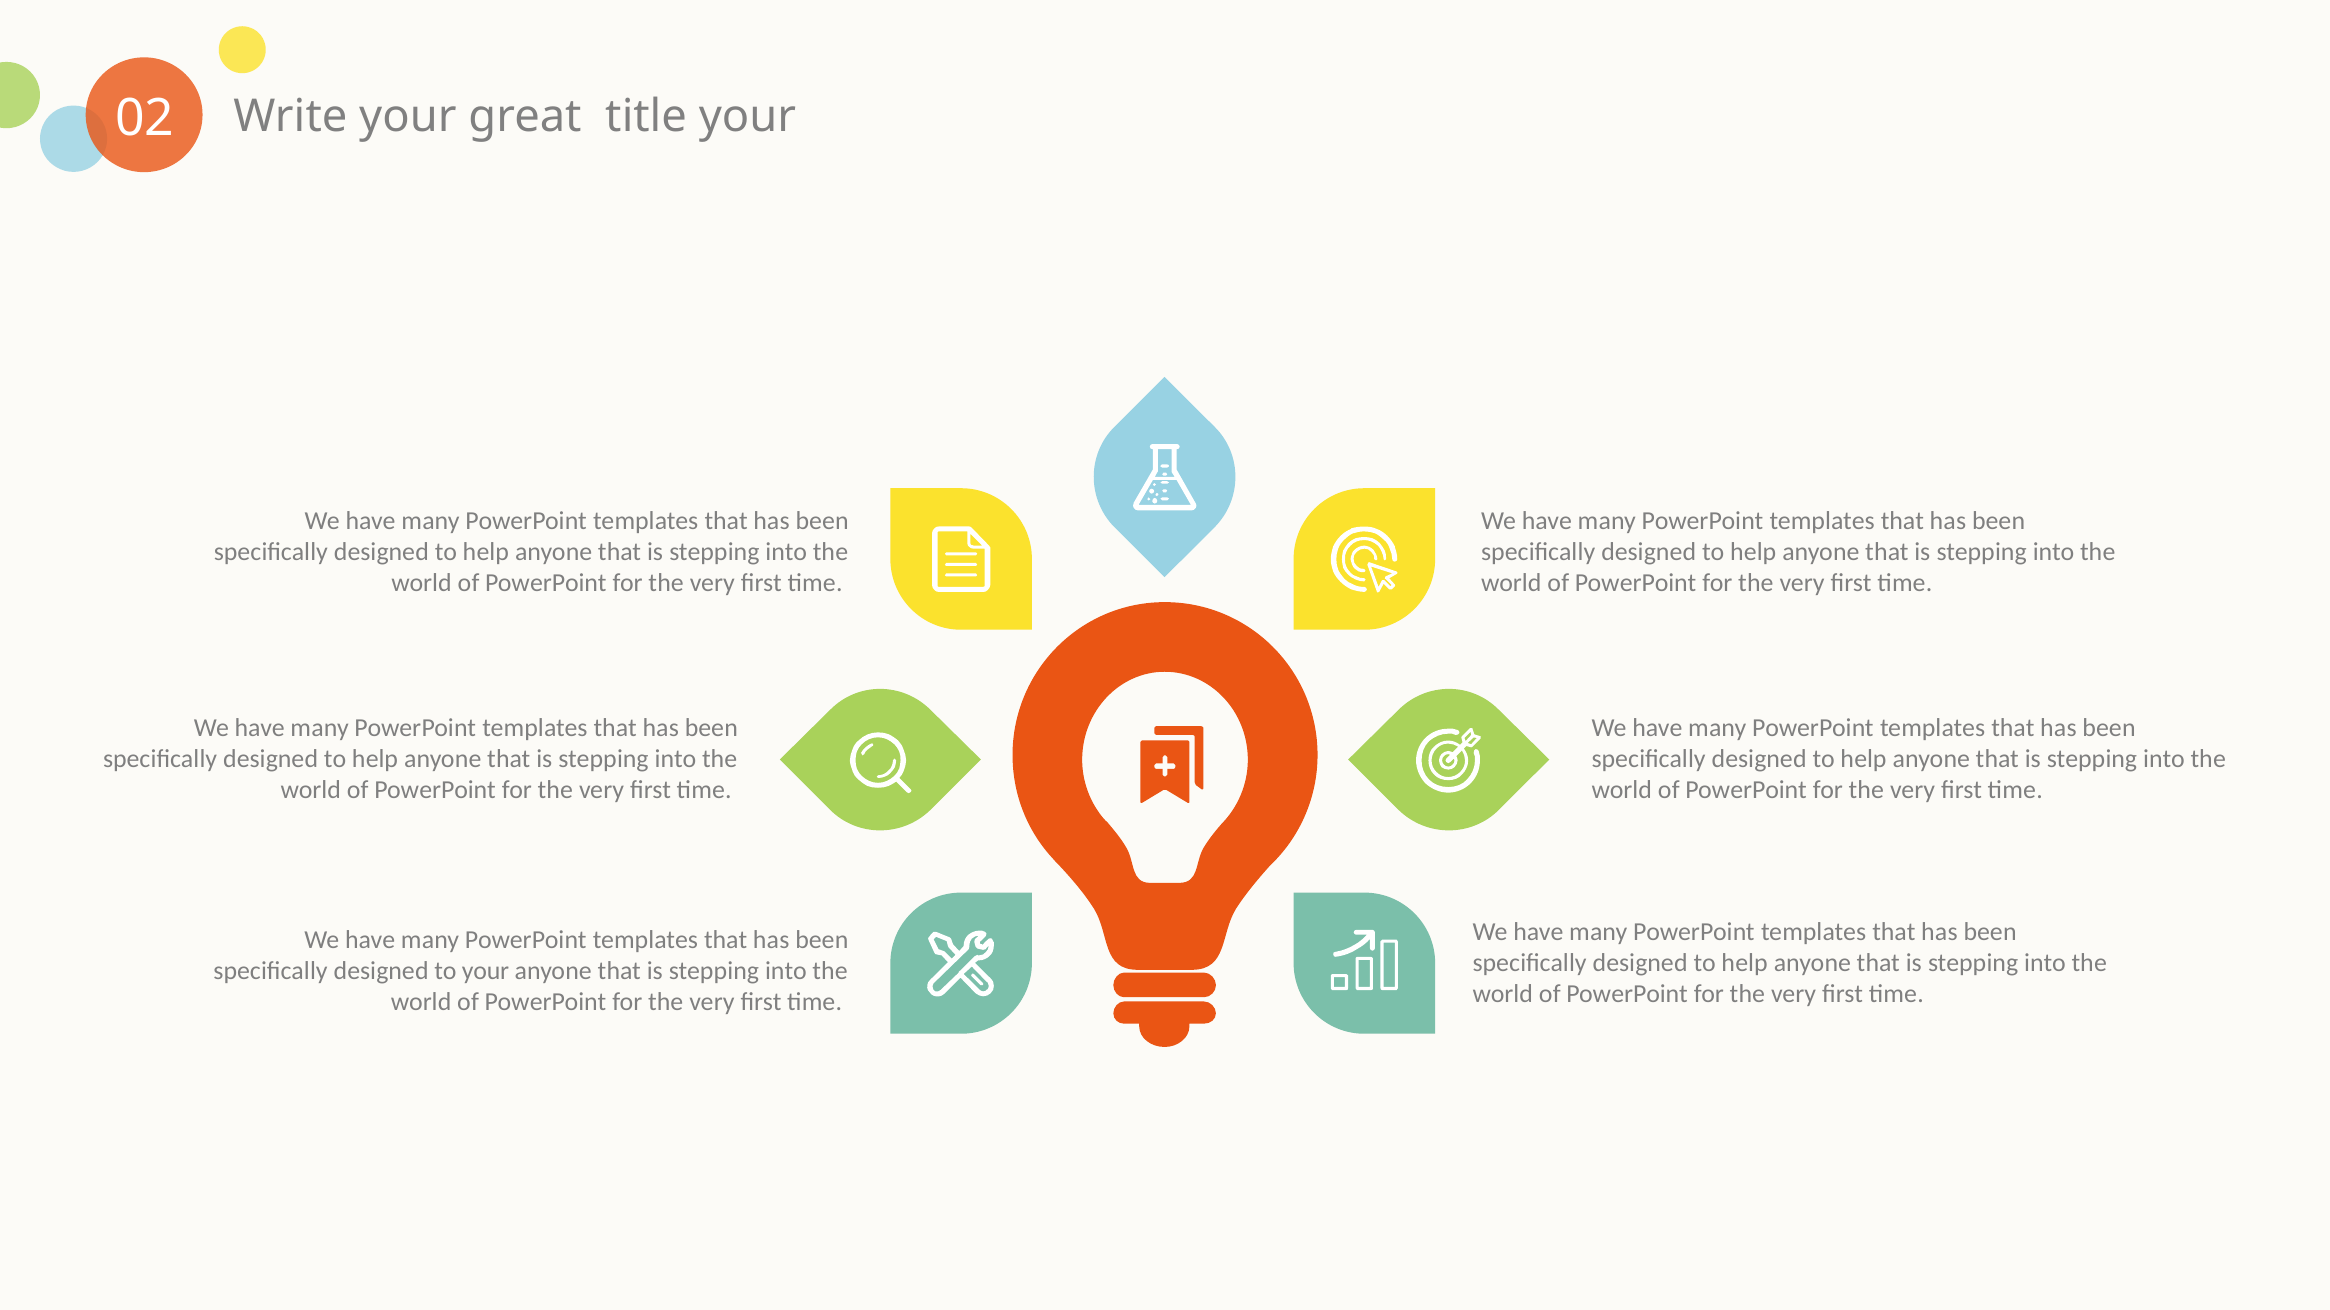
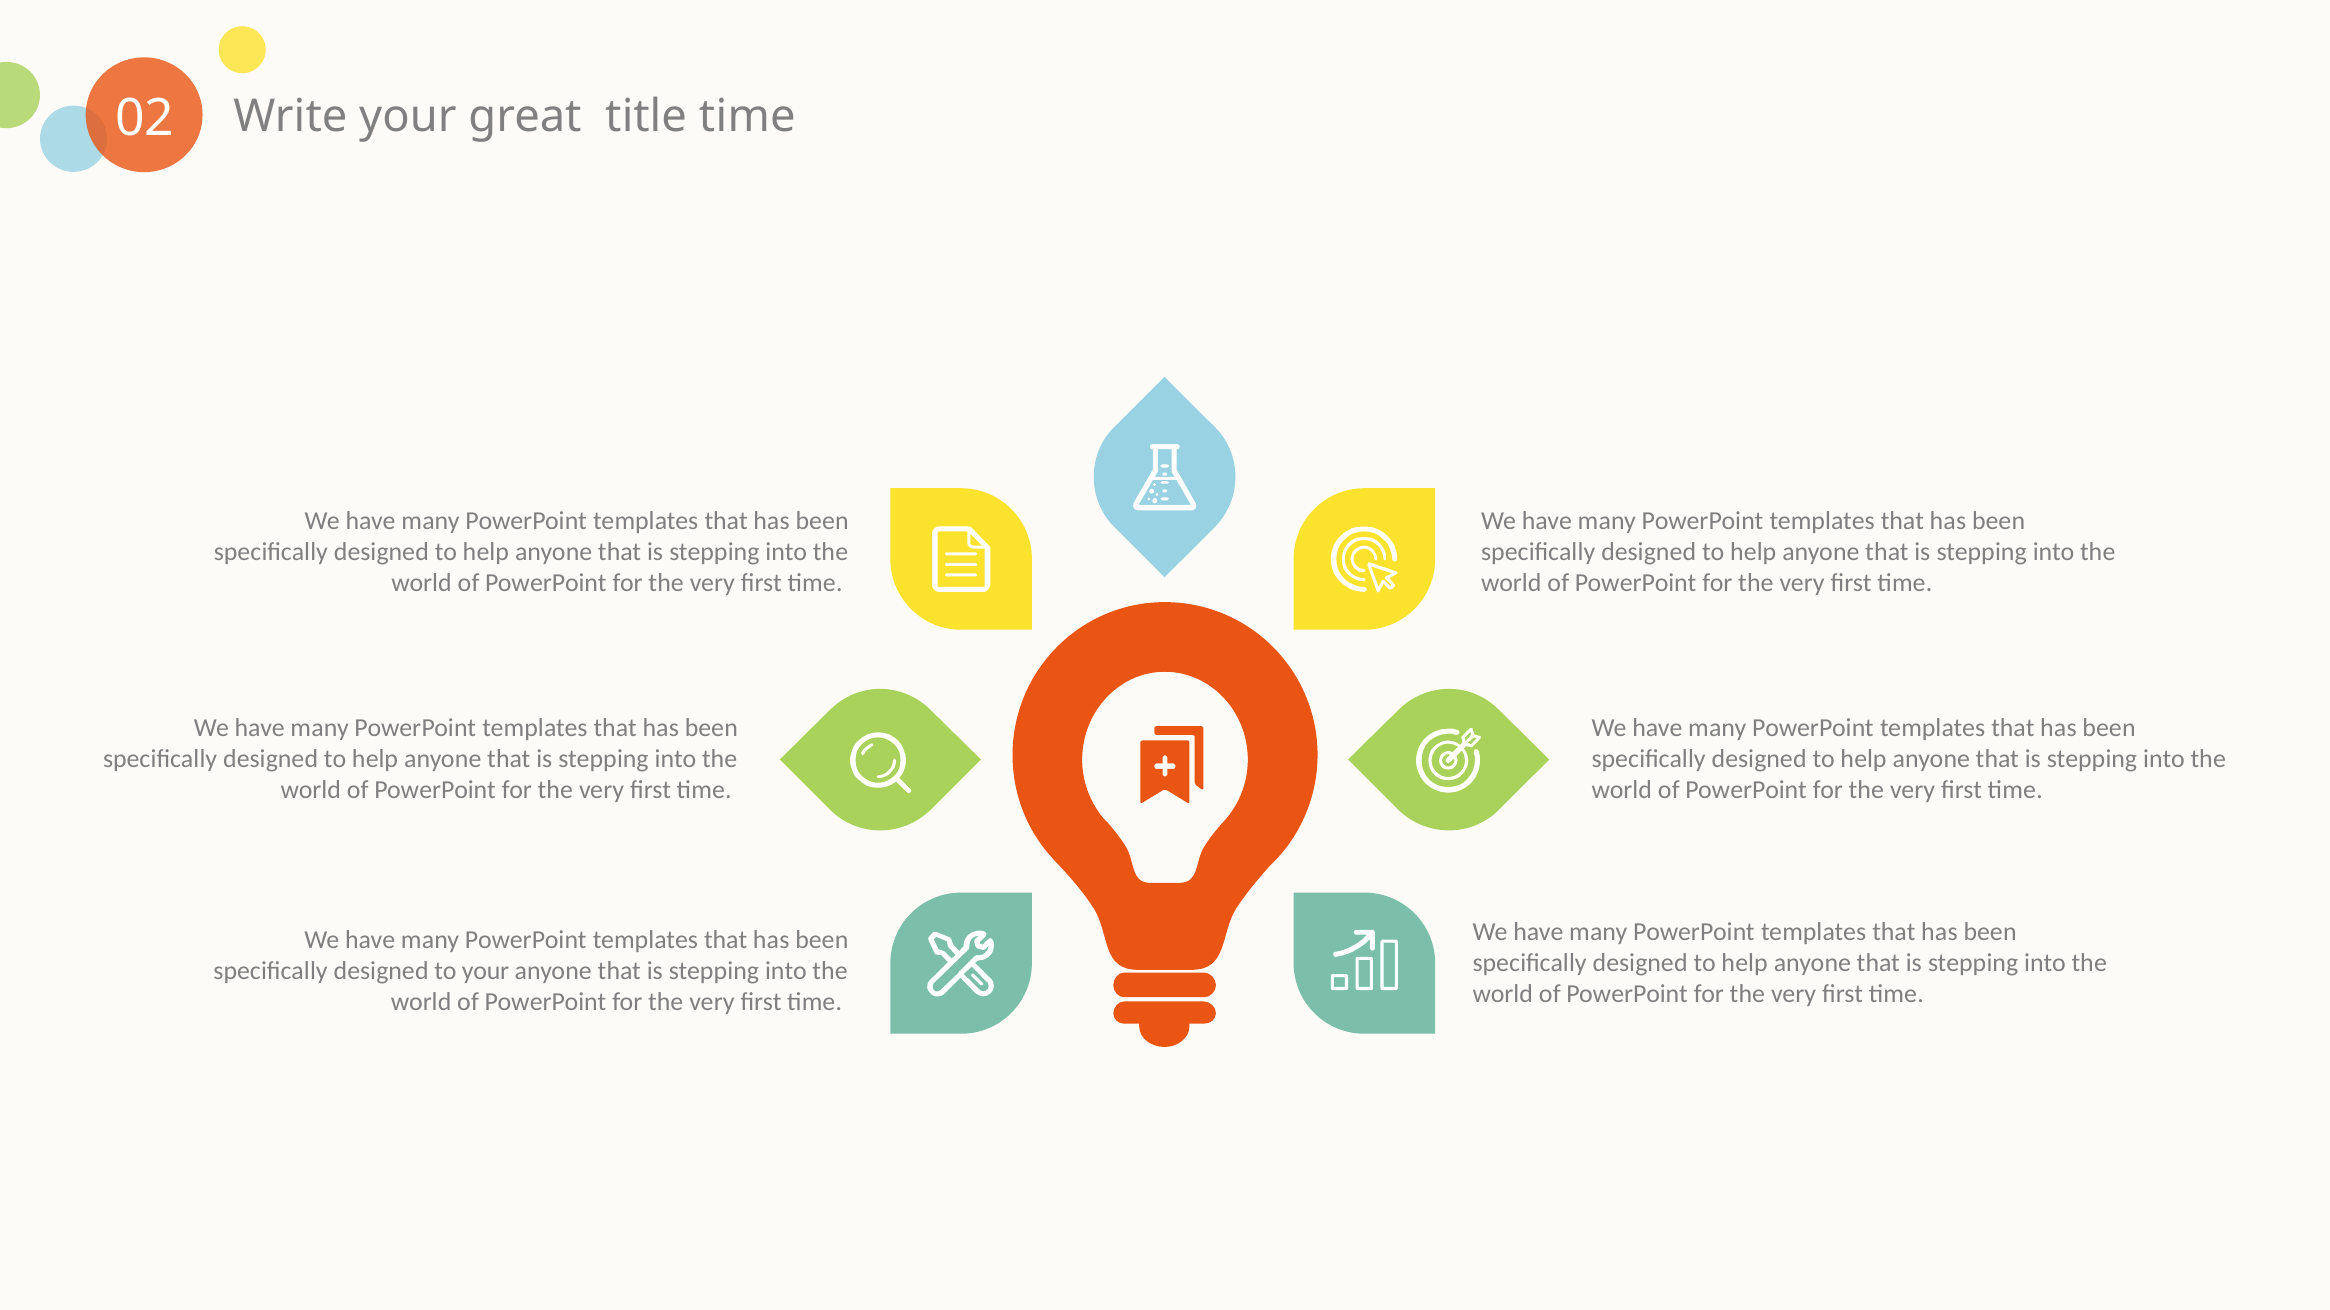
title your: your -> time (747, 116)
